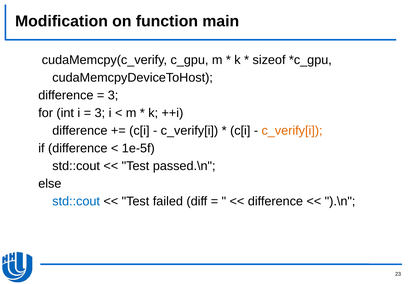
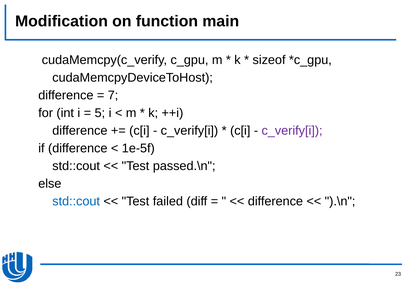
3: 3 -> 7 (113, 95)
3: 3 -> 5 (100, 113)
c_verify[i colour: orange -> purple (292, 131)
